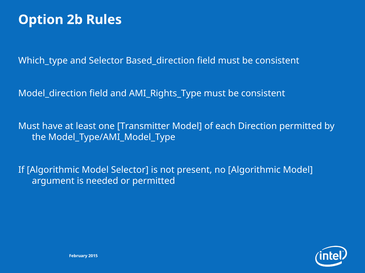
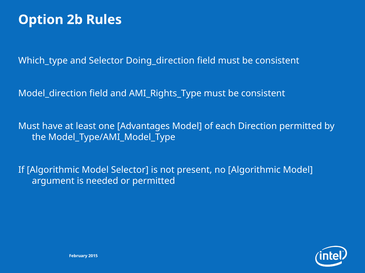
Based_direction: Based_direction -> Doing_direction (160, 61)
Transmitter: Transmitter -> Advantages (143, 127)
